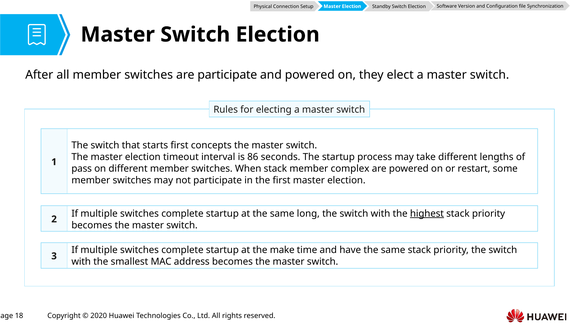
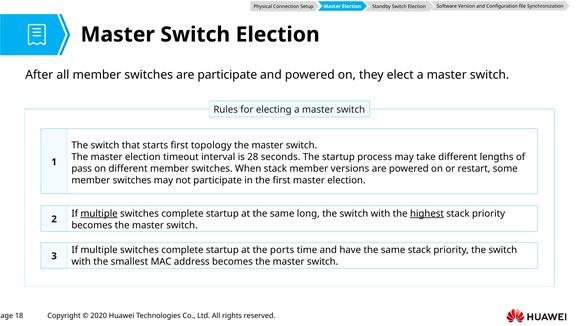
concepts: concepts -> topology (211, 145)
86: 86 -> 28 (253, 157)
complex: complex -> versions (350, 168)
multiple underline: none -> present (99, 213)
make: make -> ports (282, 250)
